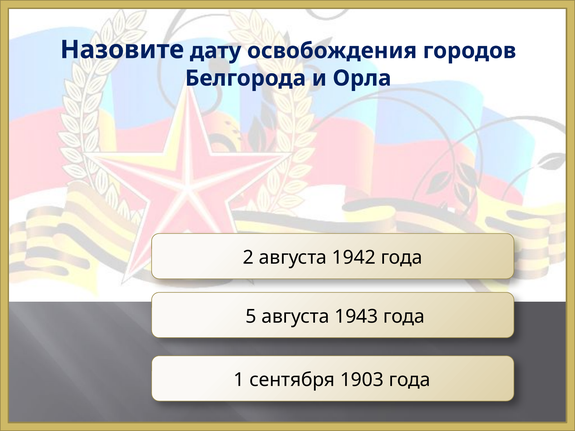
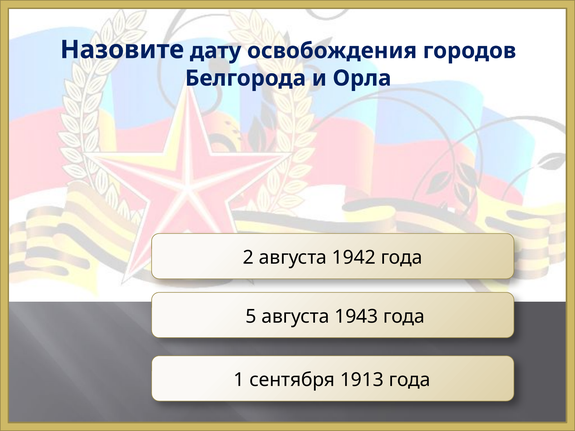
1903: 1903 -> 1913 (362, 380)
